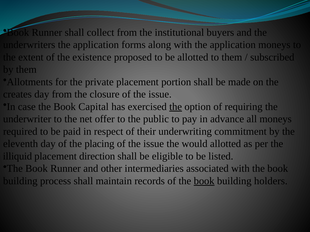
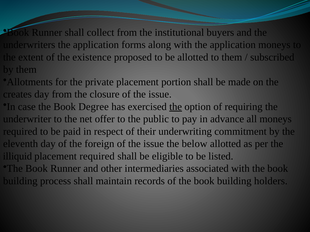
Capital: Capital -> Degree (94, 107)
placing: placing -> foreign (99, 144)
would: would -> below (195, 144)
placement direction: direction -> required (97, 157)
book underline: present -> none (204, 181)
